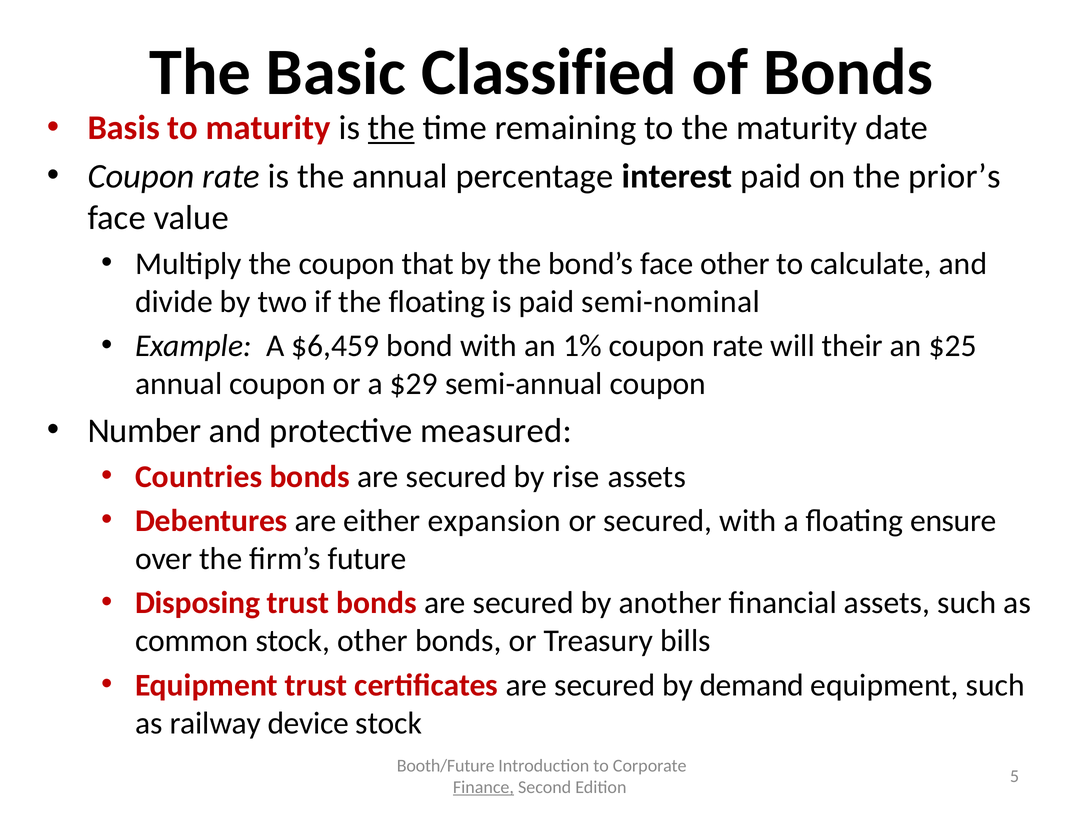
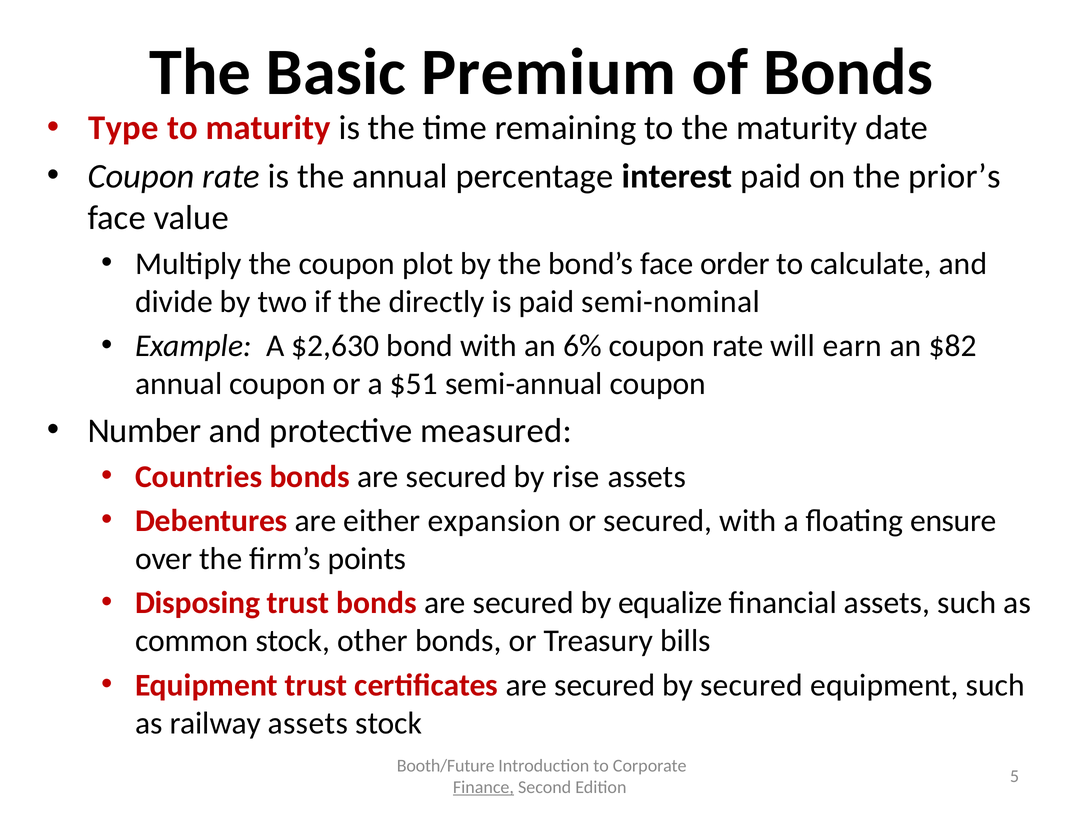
Classified: Classified -> Premium (549, 72)
Basis: Basis -> Type (123, 128)
the underline: present -> none (391, 128)
that: that -> plot (428, 264)
face other: other -> order (735, 264)
the floating: floating -> directly (437, 302)
$6,459: $6,459 -> $2,630 (335, 346)
1%: 1% -> 6% (582, 346)
their: their -> earn (852, 346)
$25: $25 -> $82 (953, 346)
$29: $29 -> $51 (414, 384)
future: future -> points (367, 559)
another: another -> equalize (670, 603)
by demand: demand -> secured (752, 685)
railway device: device -> assets (308, 723)
